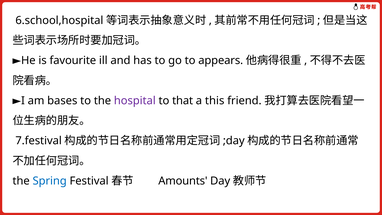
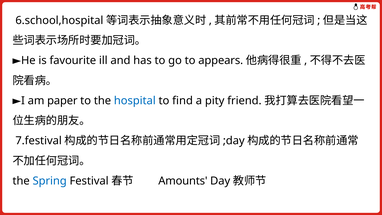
bases: bases -> paper (62, 101)
hospital colour: purple -> blue (135, 101)
that: that -> find (183, 101)
this: this -> pity (215, 101)
